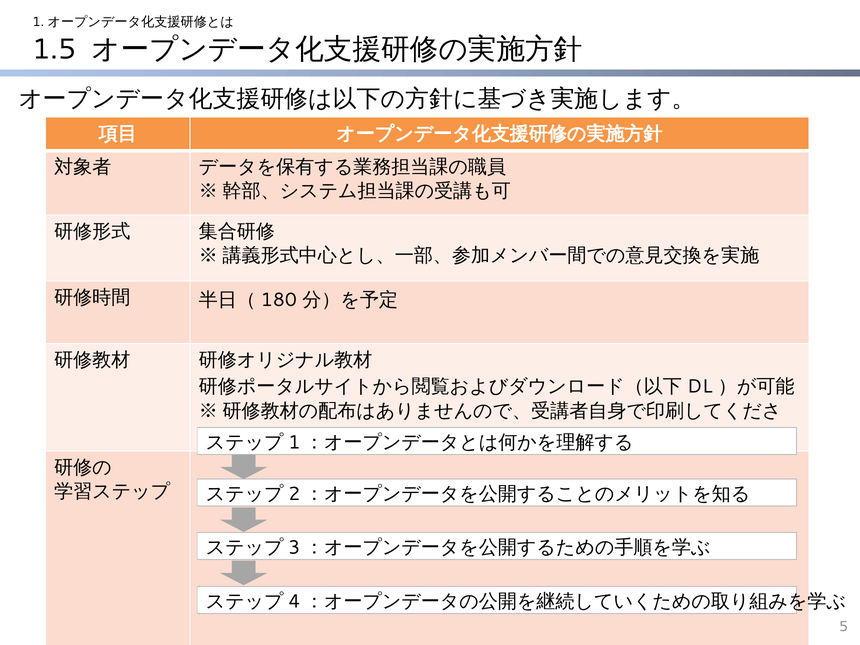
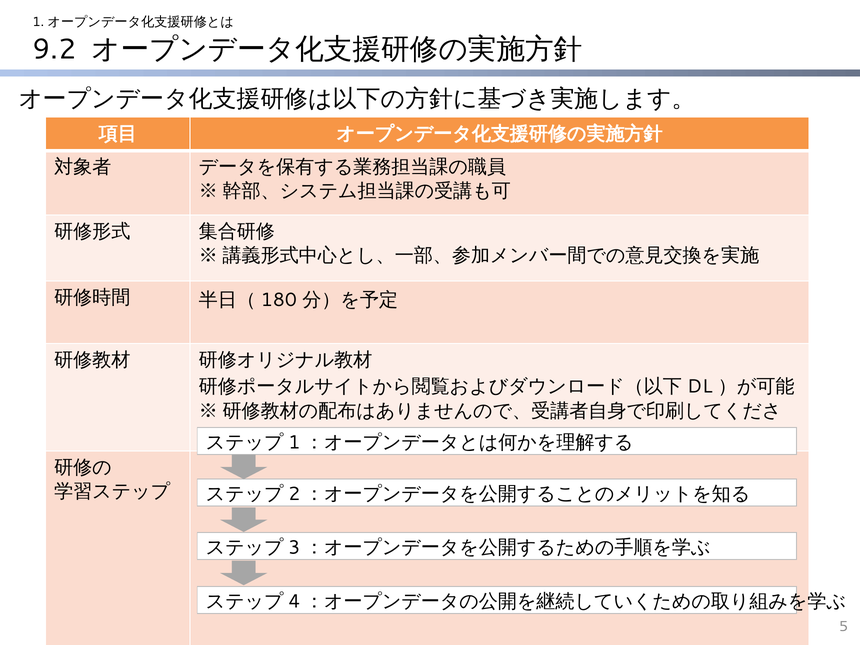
1.5: 1.5 -> 9.2 (54, 49)
